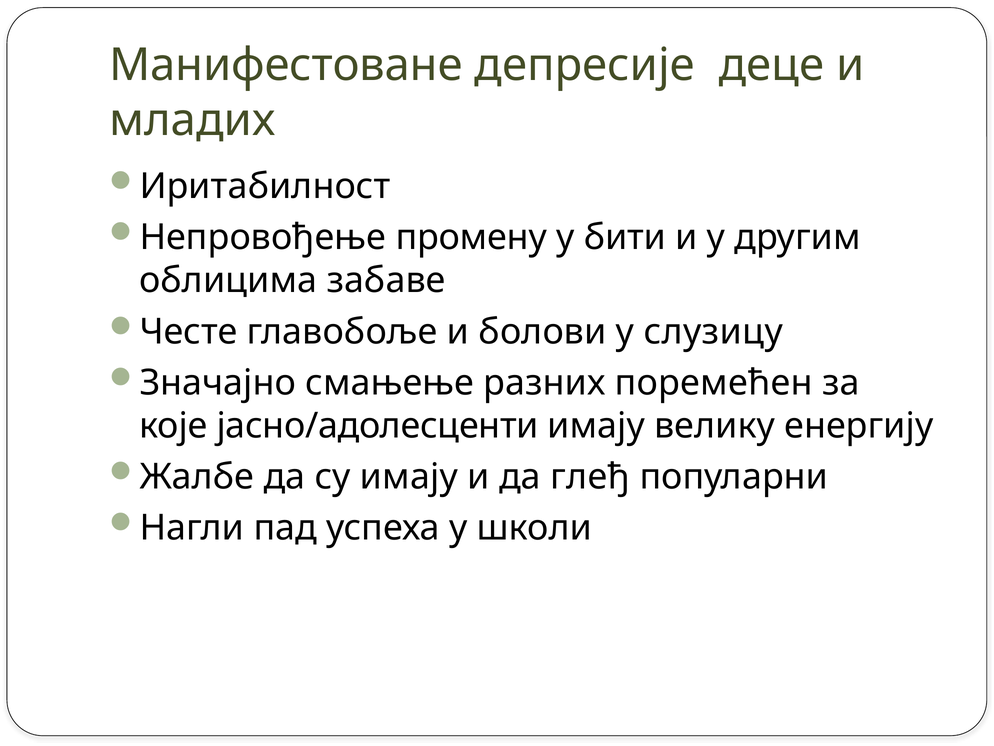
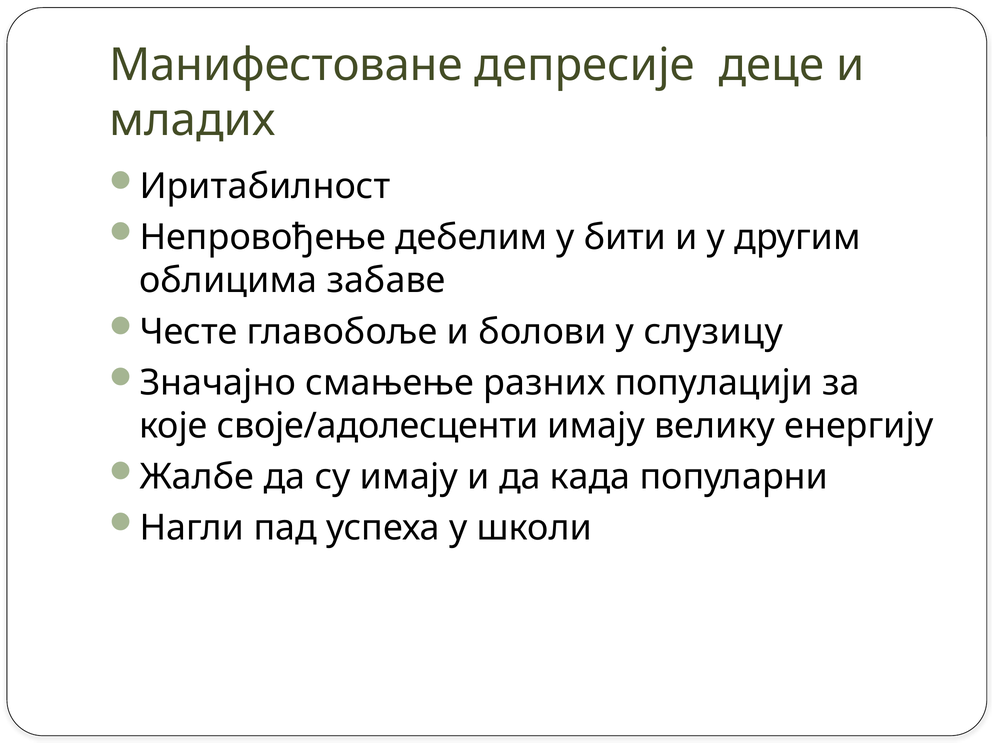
промену: промену -> дебелим (471, 237)
поремећен: поремећен -> популацији (714, 383)
јасно/адолесценти: јасно/адолесценти -> своје/адолесценти (378, 426)
глеђ: глеђ -> када (590, 477)
